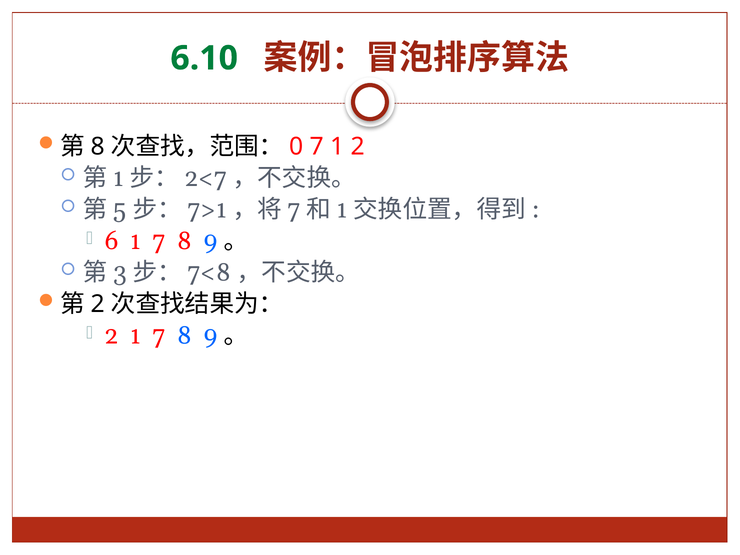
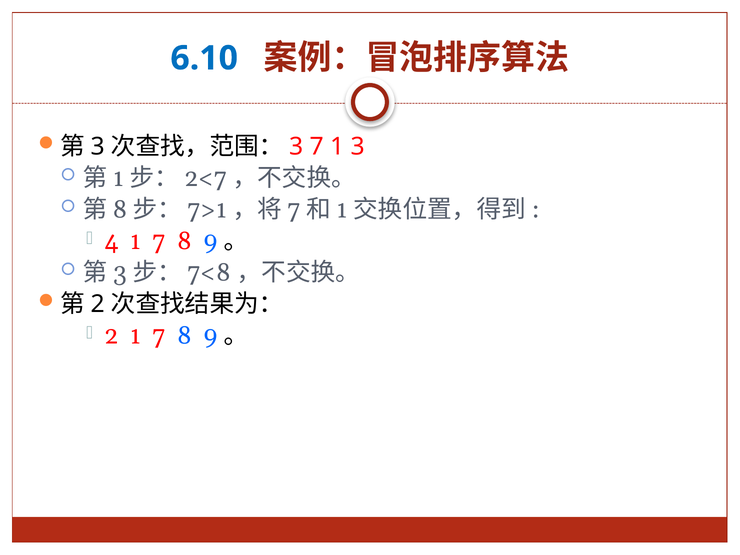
6.10 colour: green -> blue (204, 58)
8: 8 -> 3 (98, 146)
0: 0 -> 3 (297, 146)
1 2: 2 -> 3 (358, 146)
5: 5 -> 8 (120, 209)
6: 6 -> 4 (112, 241)
